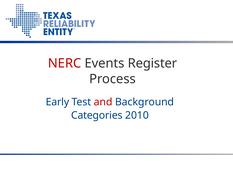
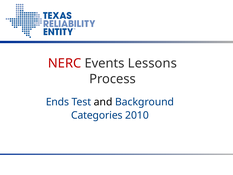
Register: Register -> Lessons (152, 63)
Early: Early -> Ends (57, 102)
and colour: red -> black (103, 102)
